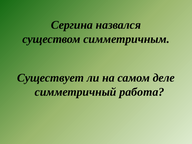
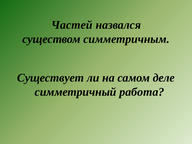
Сергина: Сергина -> Частей (72, 25)
